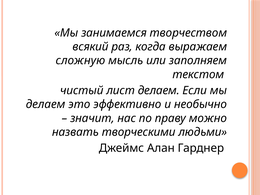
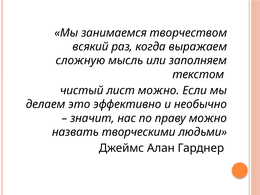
лист делаем: делаем -> можно (159, 90)
